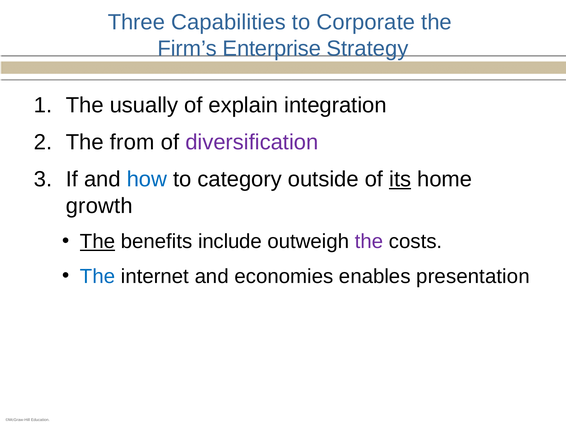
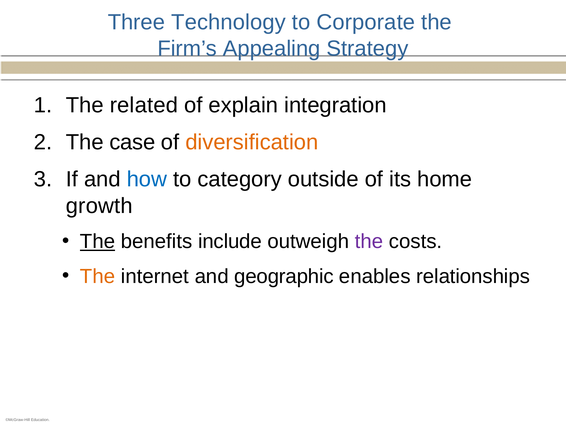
Capabilities: Capabilities -> Technology (229, 22)
Enterprise: Enterprise -> Appealing (272, 49)
usually: usually -> related (144, 105)
from: from -> case (132, 142)
diversification colour: purple -> orange (252, 142)
its underline: present -> none (400, 180)
The colour: blue -> orange (98, 277)
economies: economies -> geographic (284, 277)
presentation: presentation -> relationships (473, 277)
